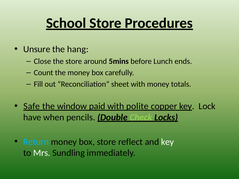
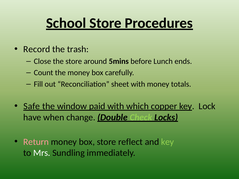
Unsure: Unsure -> Record (37, 49)
hang: hang -> trash (78, 49)
polite: polite -> which (137, 106)
pencils: pencils -> change (81, 118)
Return colour: light blue -> pink (36, 142)
key colour: white -> light green (168, 142)
